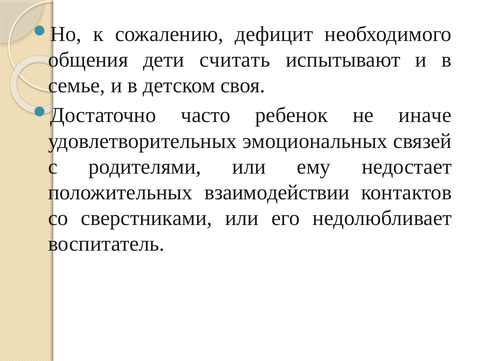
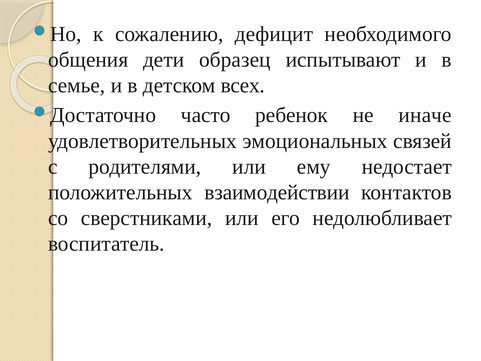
считать: считать -> образец (235, 60)
своя: своя -> всех (243, 86)
